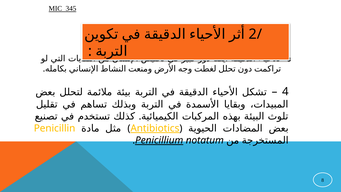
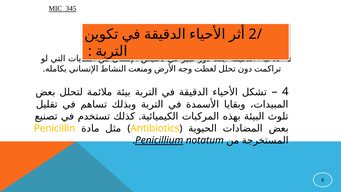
Antibiotics underline: present -> none (155, 128)
